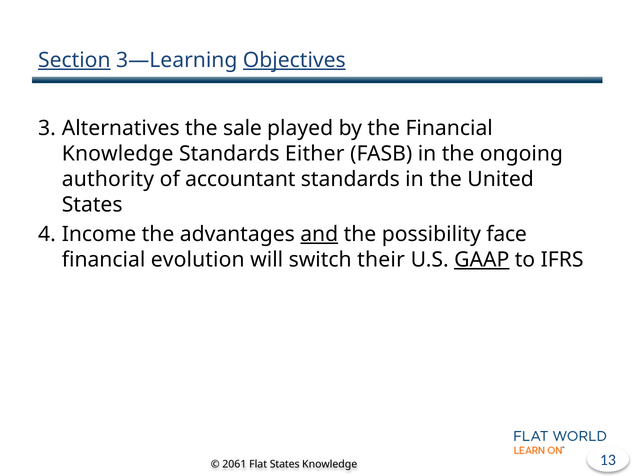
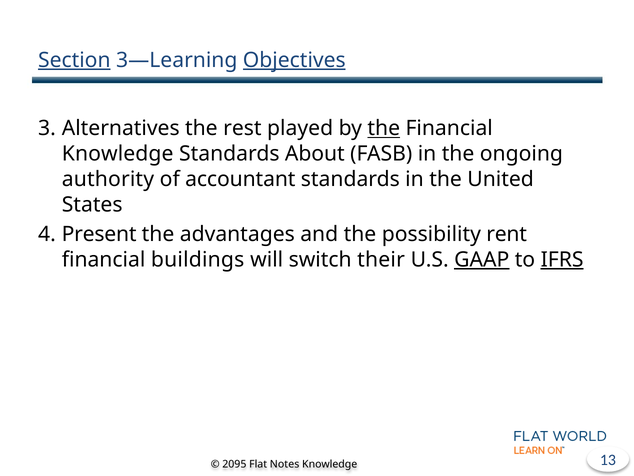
sale: sale -> rest (242, 128)
the underline: none -> present (384, 128)
Either: Either -> About (315, 154)
Income: Income -> Present (99, 234)
and underline: present -> none (319, 234)
face: face -> rent (507, 234)
evolution: evolution -> buildings (198, 259)
IFRS underline: none -> present (562, 259)
2061: 2061 -> 2095 (234, 464)
Flat States: States -> Notes (285, 464)
